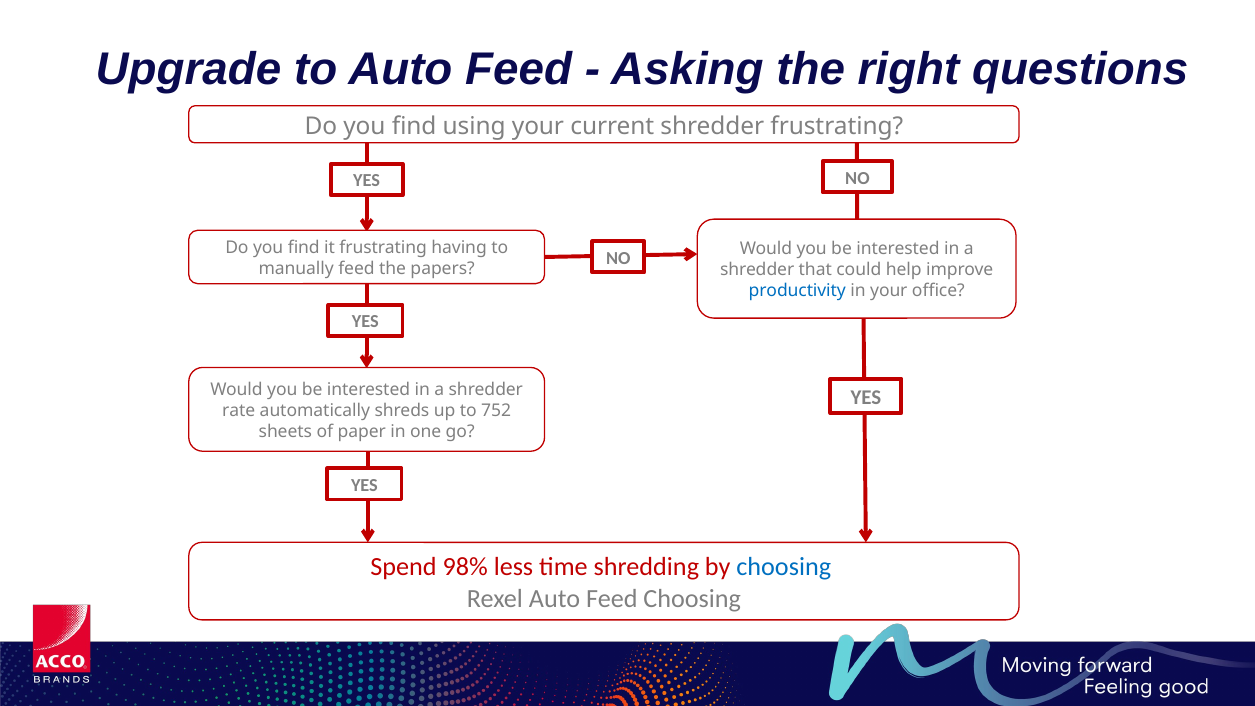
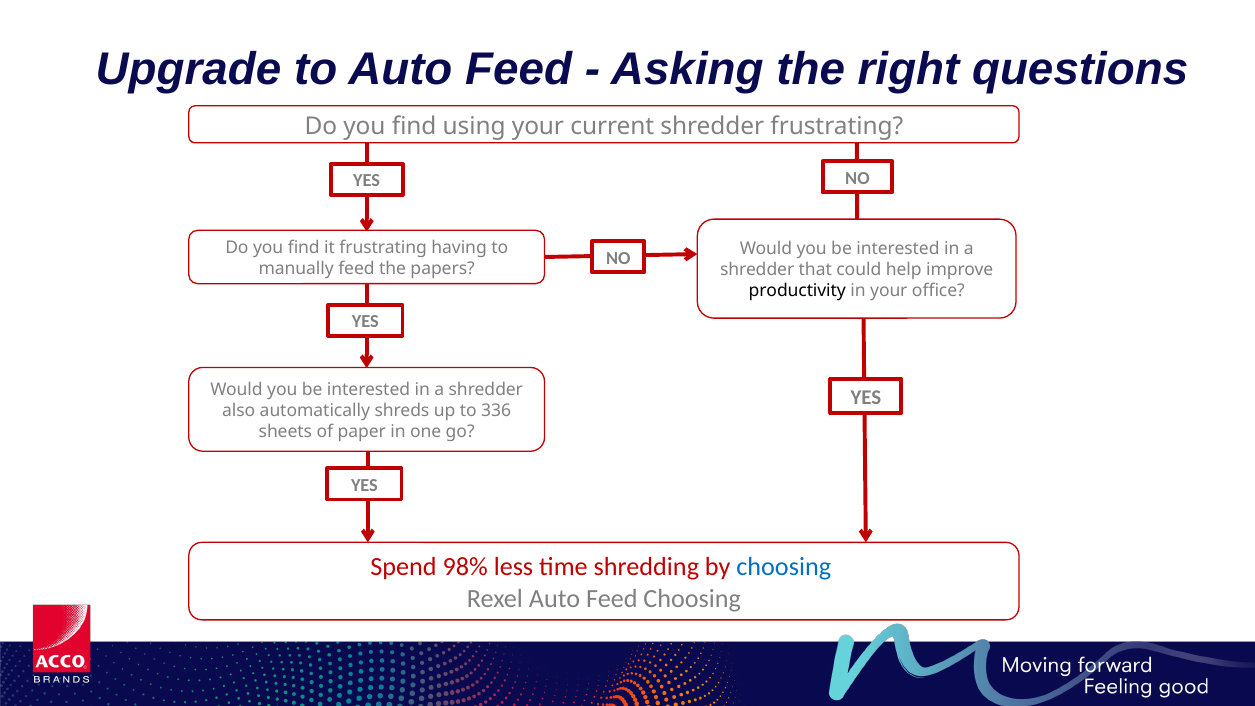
productivity colour: blue -> black (797, 291)
rate: rate -> also (239, 410)
752: 752 -> 336 (496, 410)
